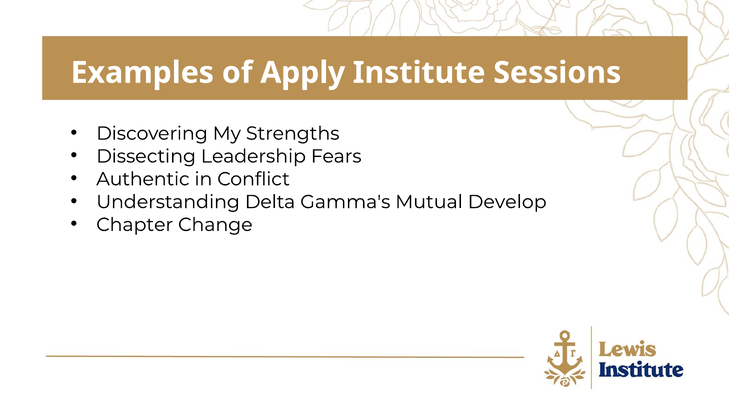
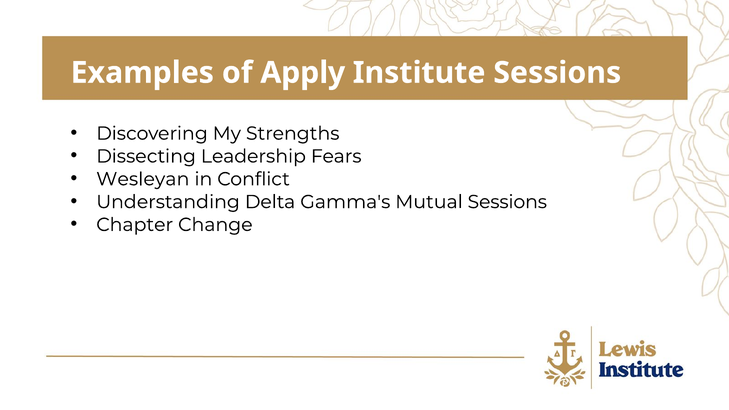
Authentic: Authentic -> Wesleyan (143, 179)
Mutual Develop: Develop -> Sessions (507, 202)
